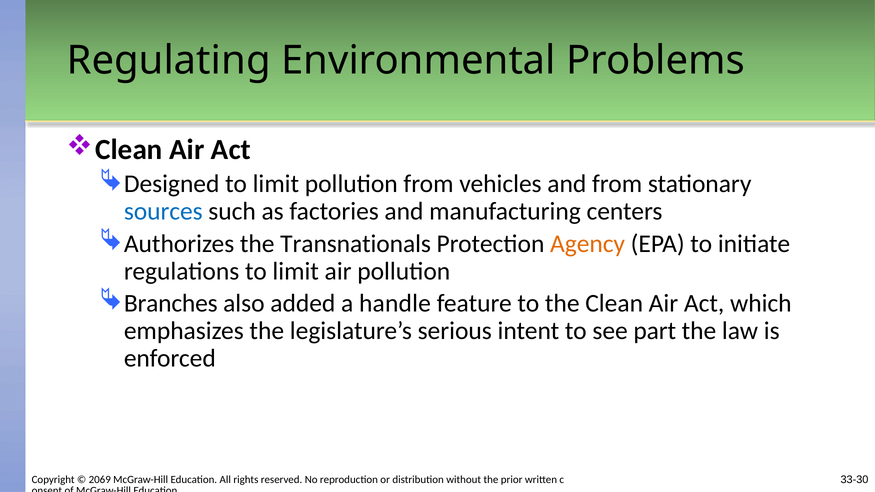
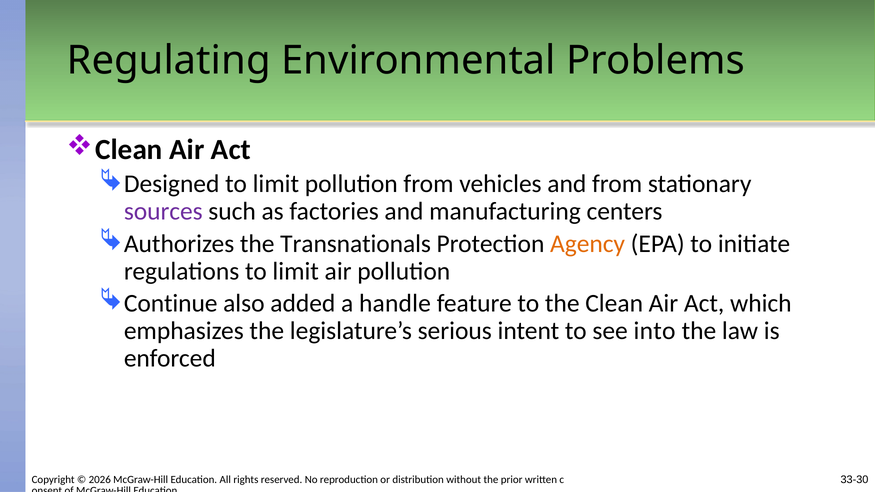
sources colour: blue -> purple (163, 212)
Branches: Branches -> Continue (171, 303)
part: part -> into (655, 331)
2069: 2069 -> 2026 (100, 480)
